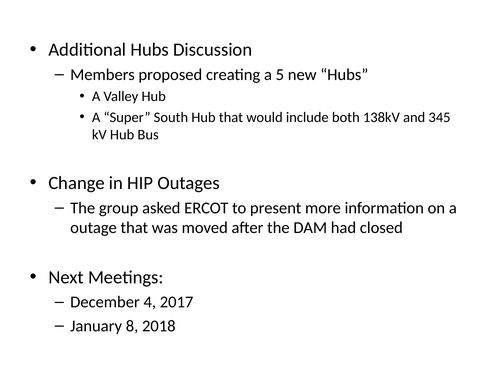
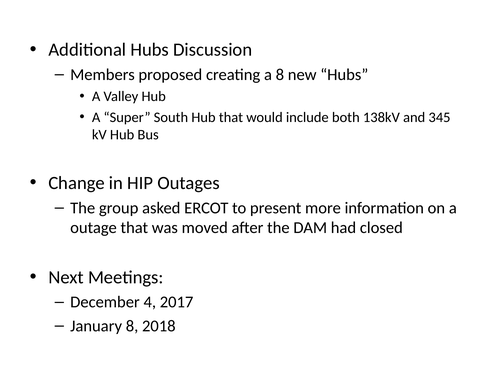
a 5: 5 -> 8 (280, 75)
